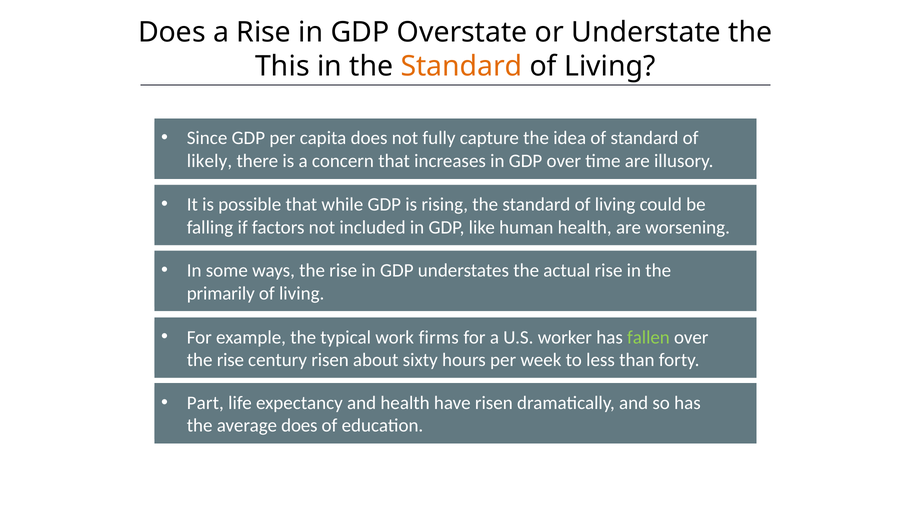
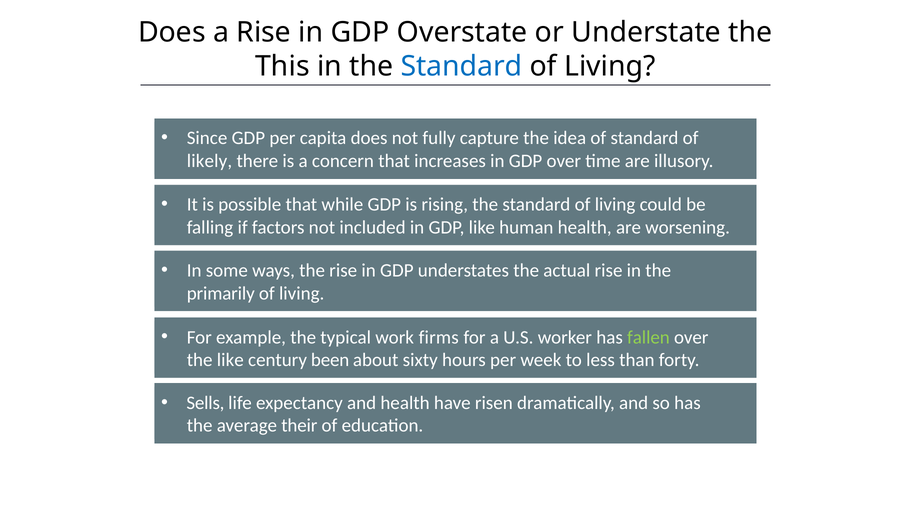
Standard colour: orange -> blue (462, 66)
rise: rise -> like (230, 360)
century risen: risen -> been (330, 360)
Part: Part -> Sells (205, 402)
average does: does -> their (299, 425)
